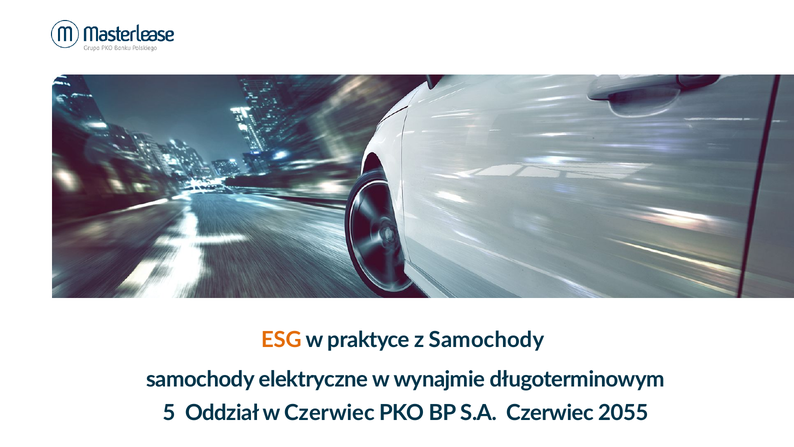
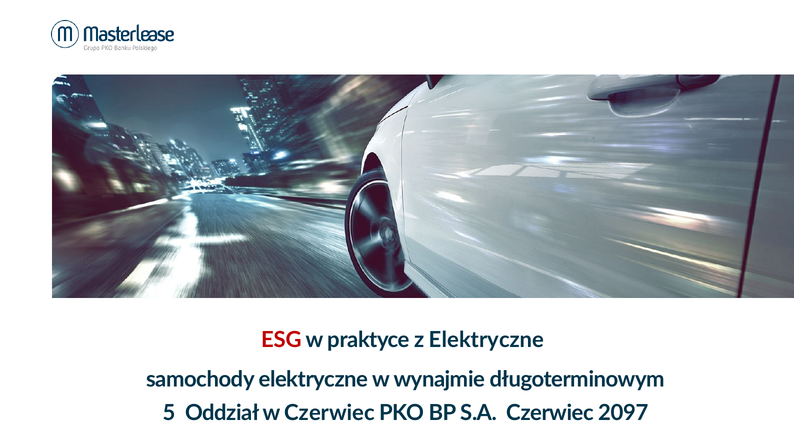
ESG colour: orange -> red (282, 340)
z Samochody: Samochody -> Elektryczne (487, 340)
2055: 2055 -> 2097 (624, 412)
